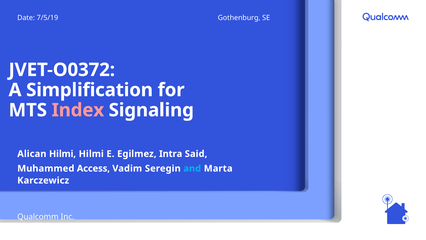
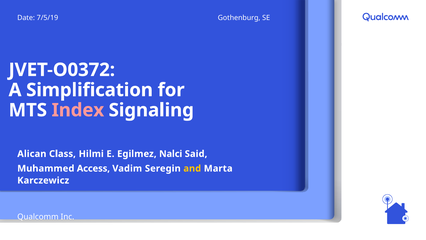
Hilmi: Hilmi -> Class (62, 154)
Intra: Intra -> Nalci (171, 154)
and colour: light blue -> yellow (192, 168)
